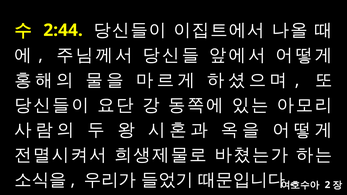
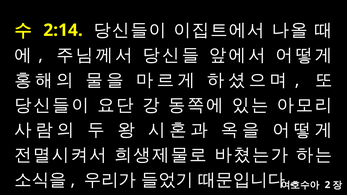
2:44: 2:44 -> 2:14 (63, 30)
